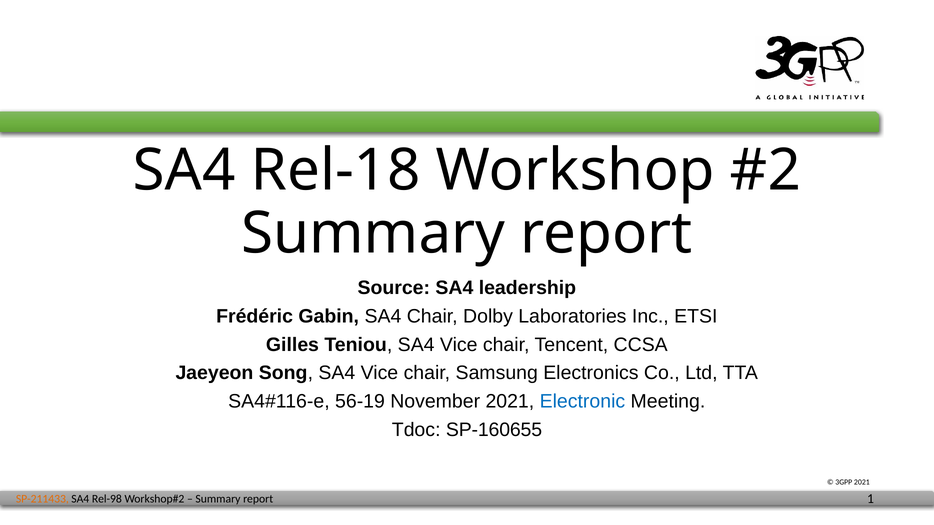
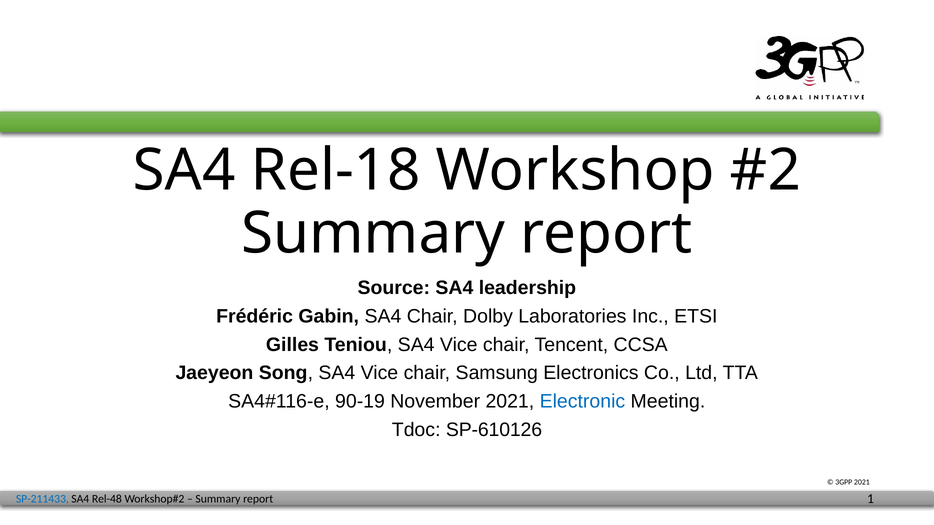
56-19: 56-19 -> 90-19 (360, 402)
SP-160655: SP-160655 -> SP-610126 (494, 430)
SP-211433 colour: orange -> blue (42, 499)
Rel-98: Rel-98 -> Rel-48 (107, 499)
